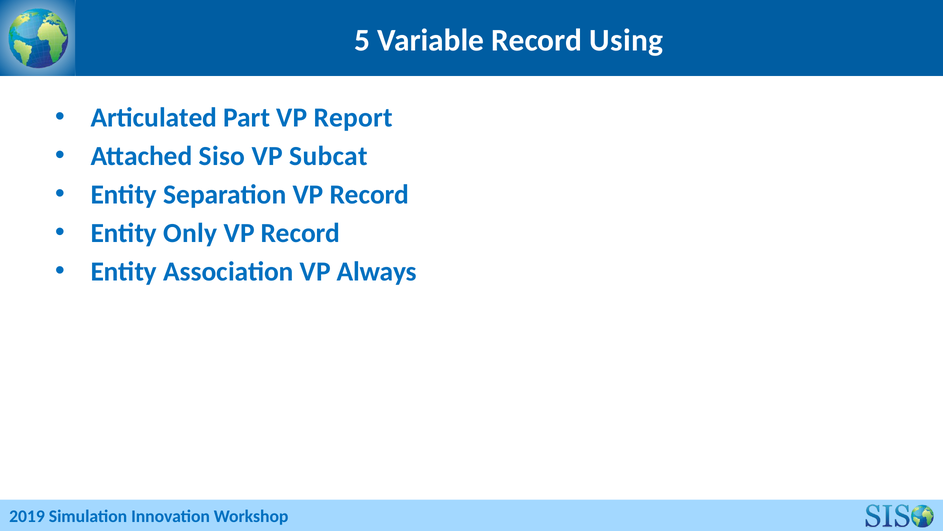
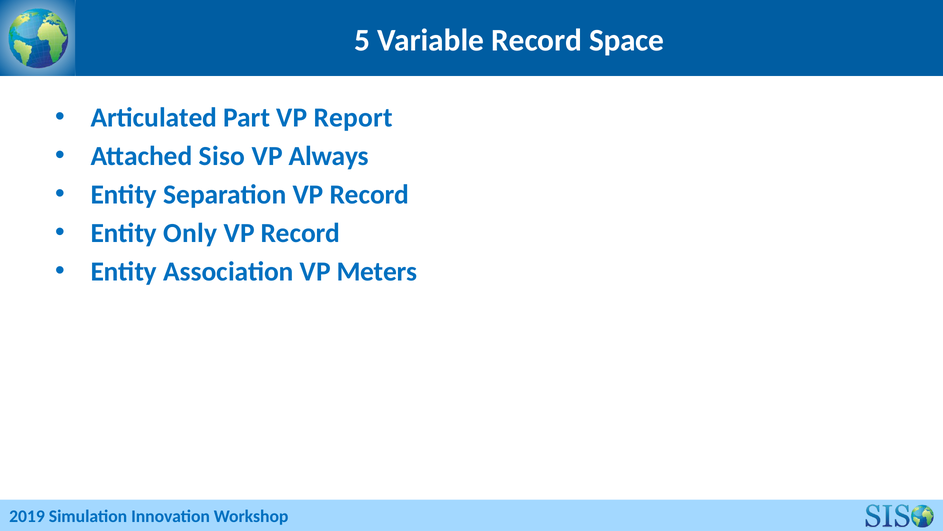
Using: Using -> Space (627, 40)
Subcat: Subcat -> Always (329, 156)
Always: Always -> Meters (377, 271)
